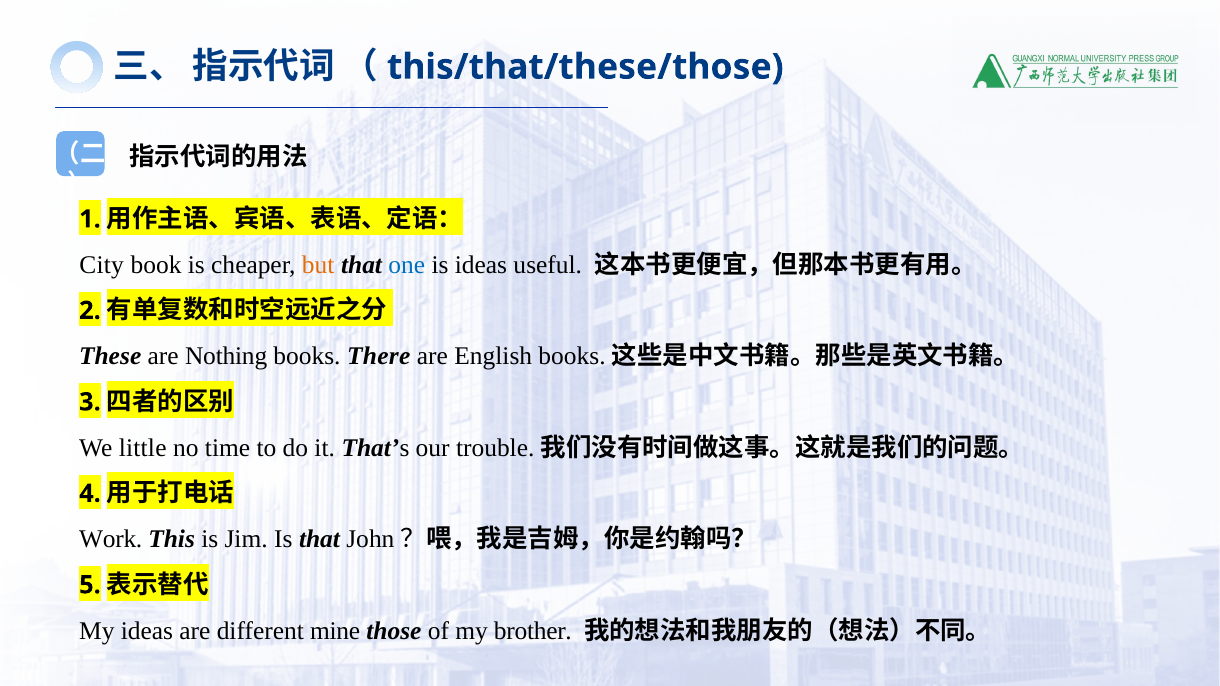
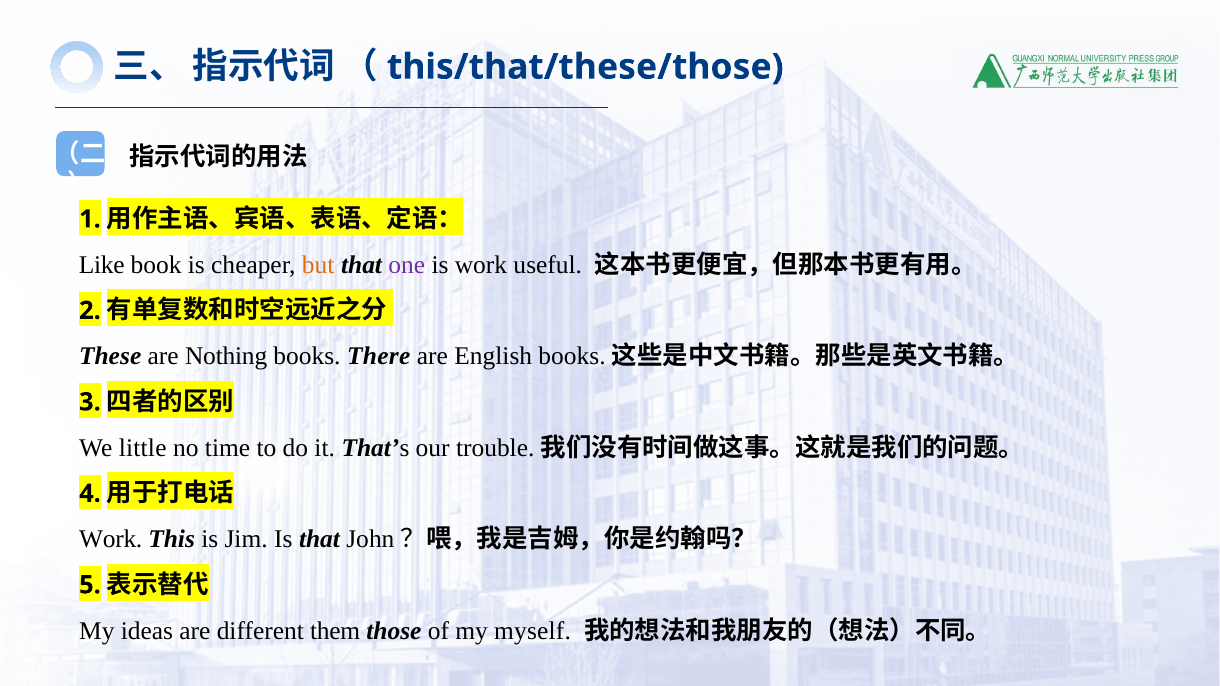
City: City -> Like (102, 265)
one colour: blue -> purple (407, 265)
is ideas: ideas -> work (481, 265)
mine: mine -> them (335, 631)
brother: brother -> myself (533, 631)
